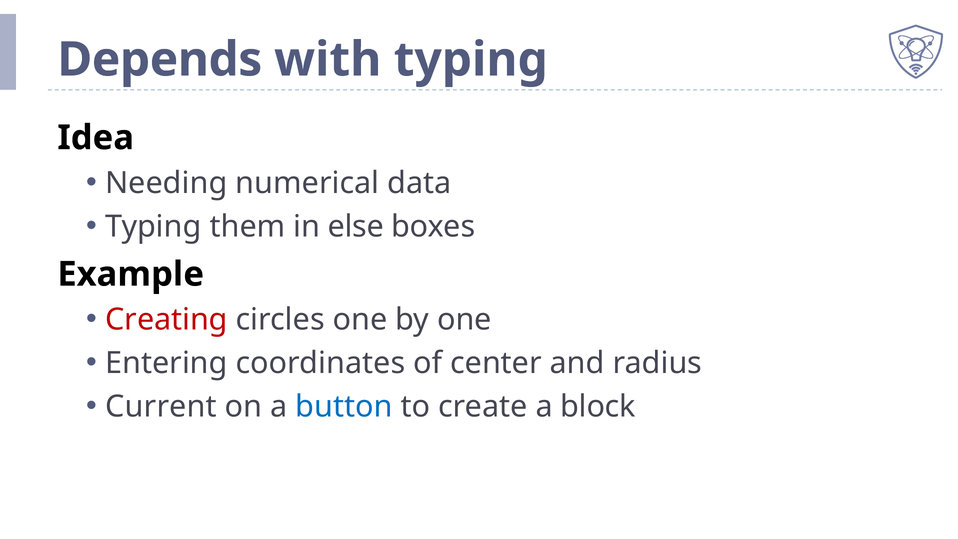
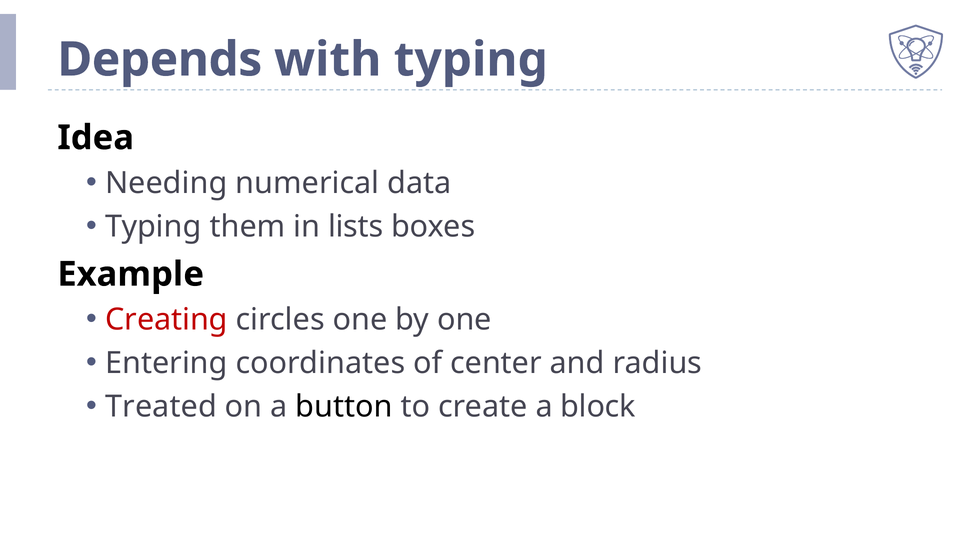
else: else -> lists (356, 227)
Current: Current -> Treated (161, 407)
button colour: blue -> black (344, 407)
